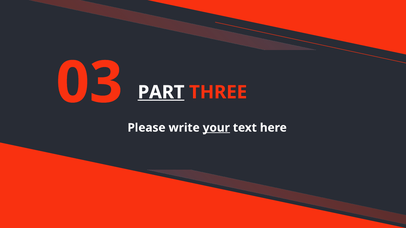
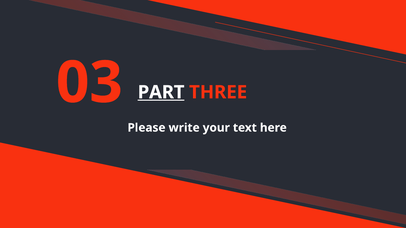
your underline: present -> none (216, 128)
